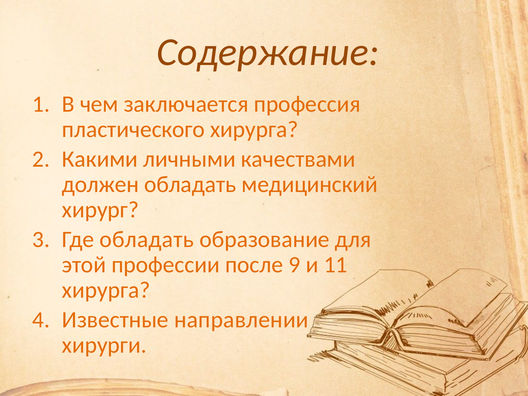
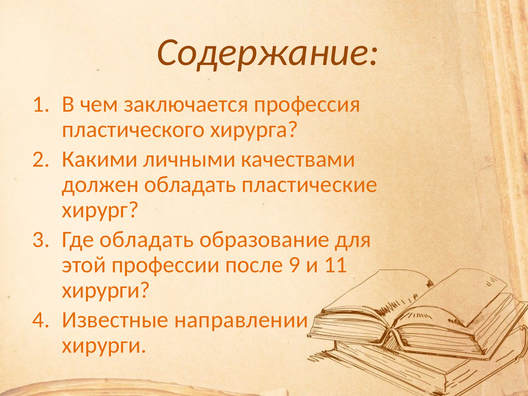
медицинский: медицинский -> пластические (310, 184)
хирурга: хирурга -> хирурги (106, 290)
